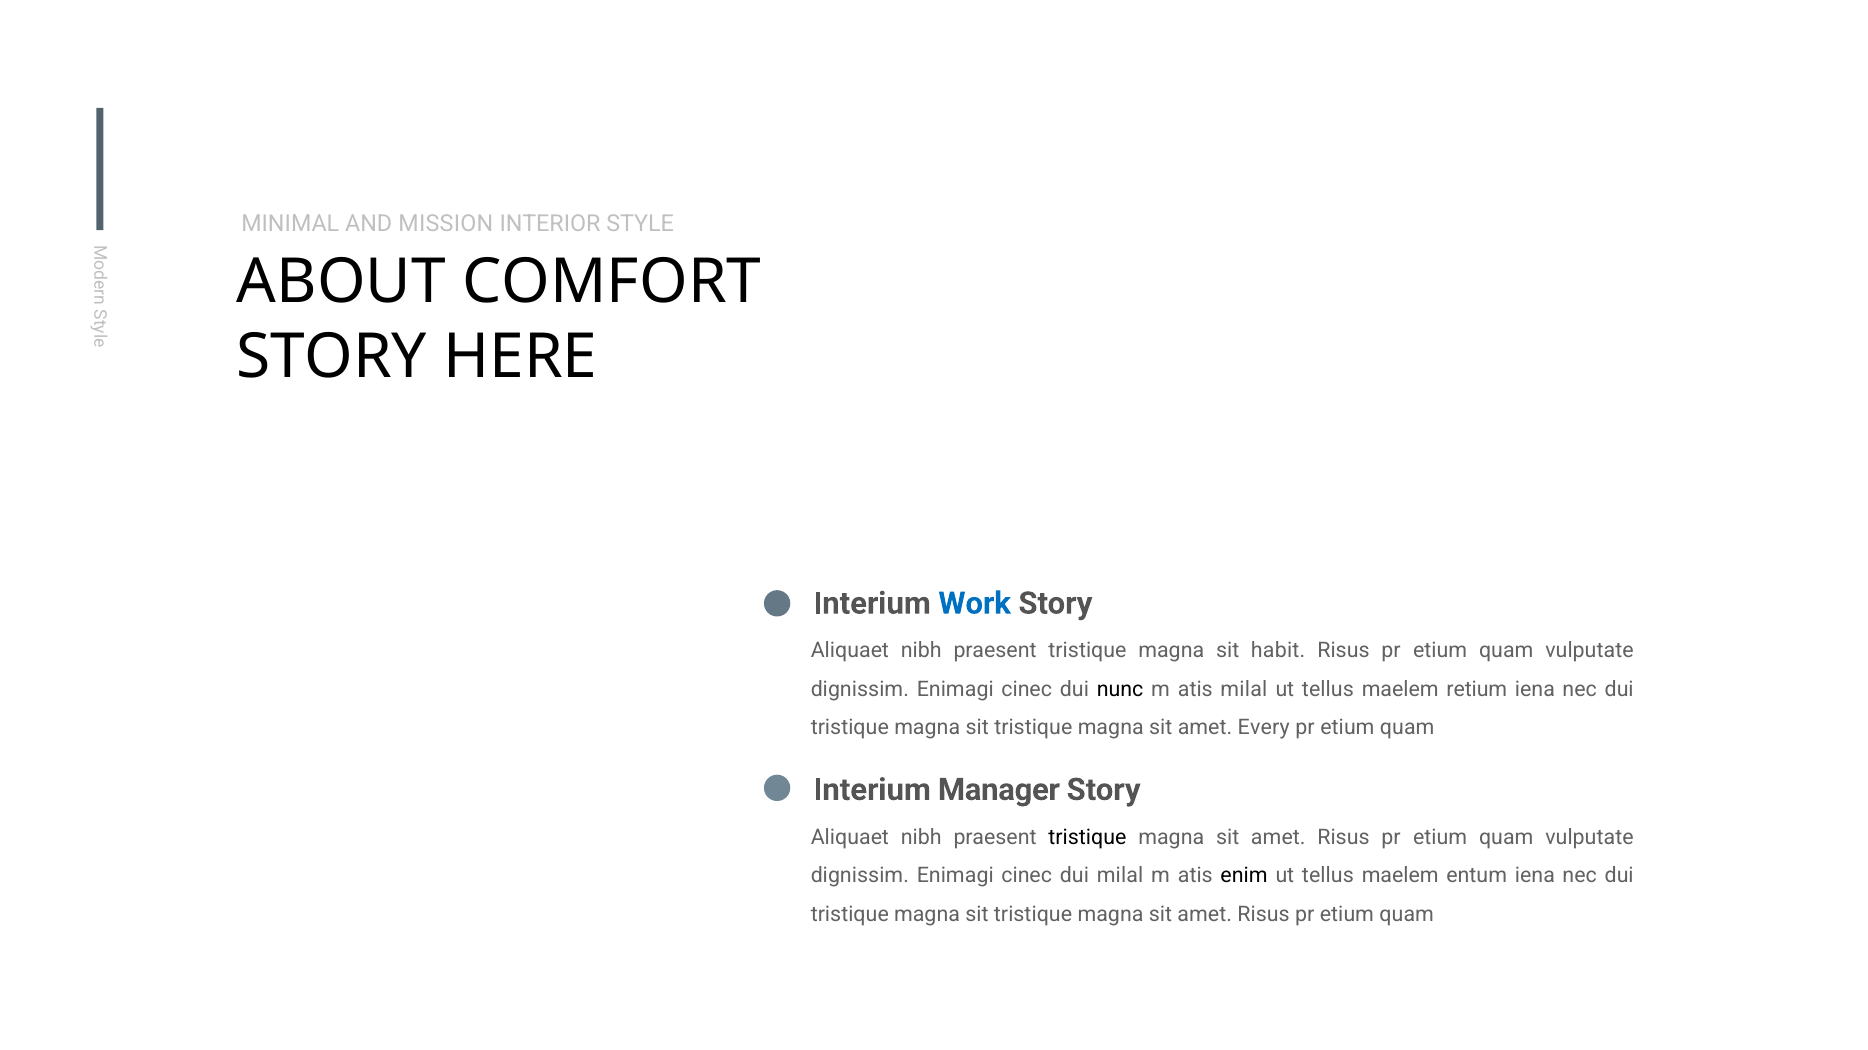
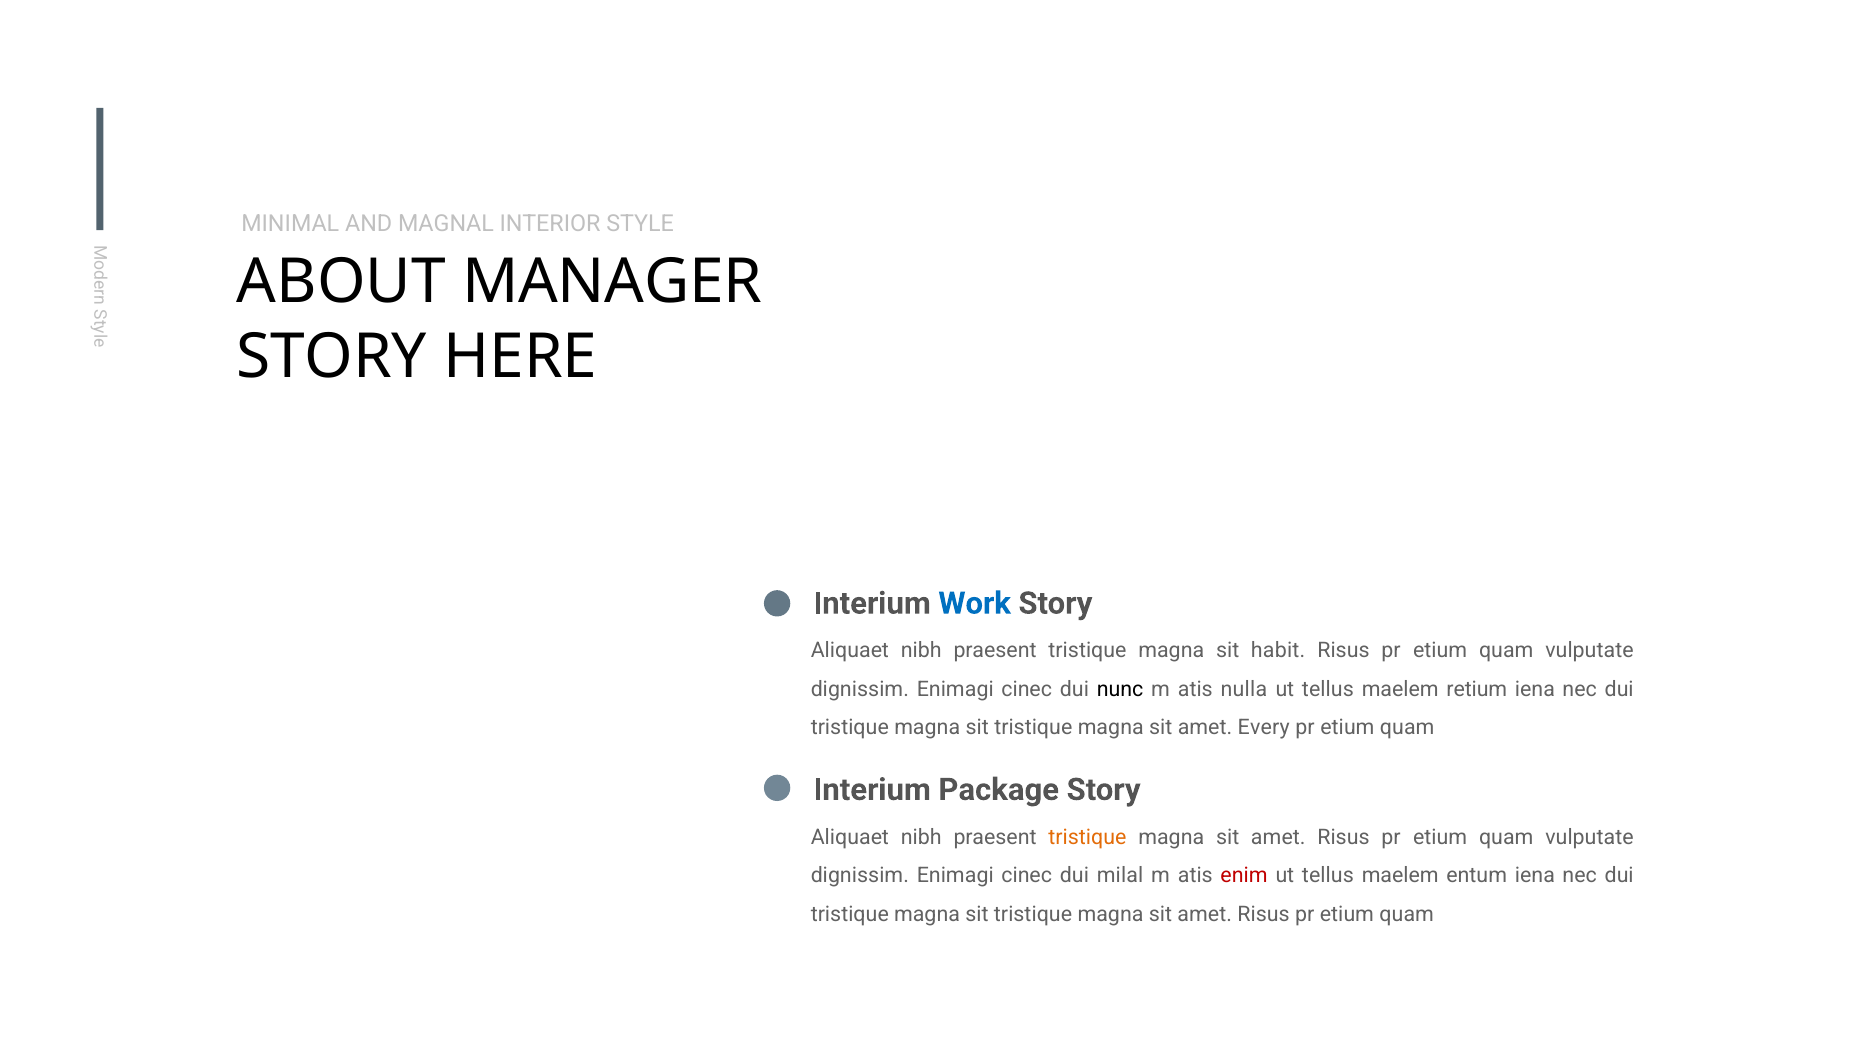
MISSION: MISSION -> MAGNAL (446, 224)
COMFORT: COMFORT -> MANAGER (612, 283)
atis milal: milal -> nulla (1244, 690)
Manager: Manager -> Package (999, 790)
tristique colour: black -> orange (1087, 838)
enim colour: black -> red (1244, 876)
